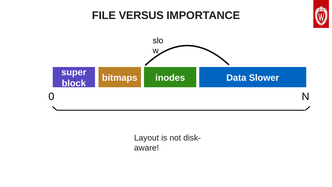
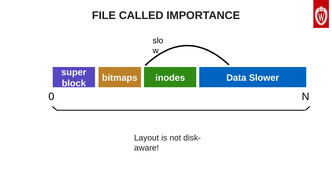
VERSUS: VERSUS -> CALLED (141, 15)
